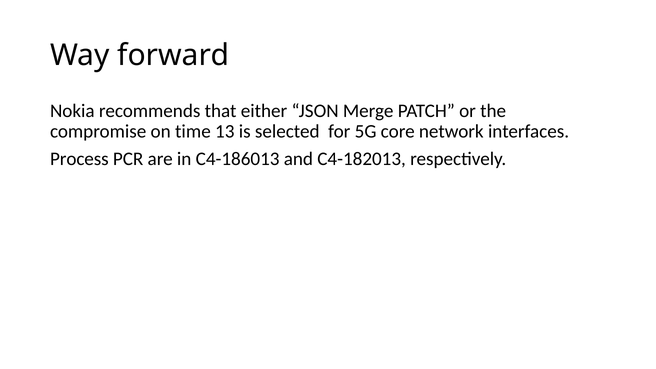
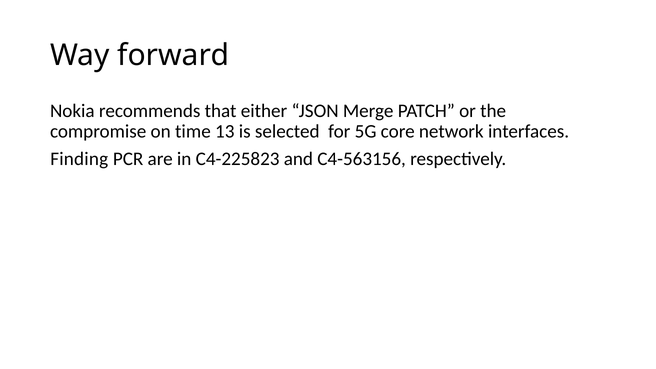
Process: Process -> Finding (79, 159)
C4-186013: C4-186013 -> C4-225823 (238, 159)
C4-182013: C4-182013 -> C4-563156 (362, 159)
